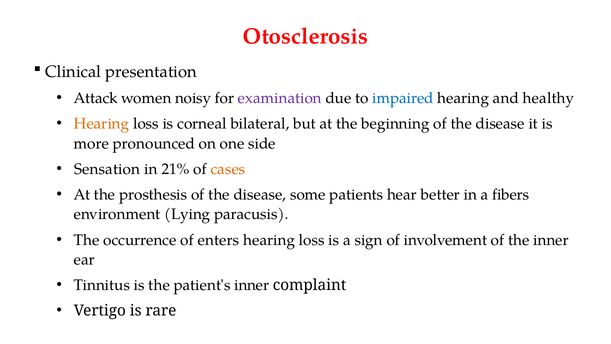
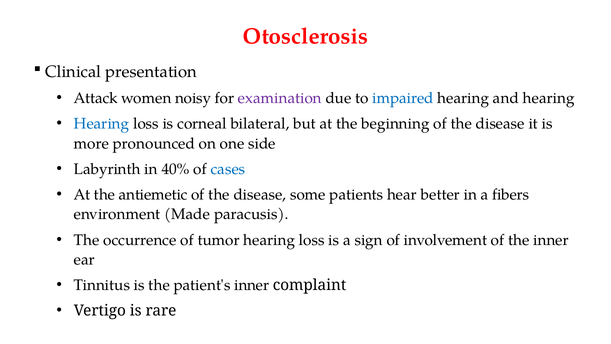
and healthy: healthy -> hearing (549, 98)
Hearing colour: orange -> blue (102, 124)
Sensation: Sensation -> Labyrinth (107, 169)
21%: 21% -> 40% (176, 169)
cases colour: orange -> blue (228, 169)
prosthesis: prosthesis -> antiemetic (153, 194)
Lying: Lying -> Made (187, 214)
enters: enters -> tumor (219, 240)
